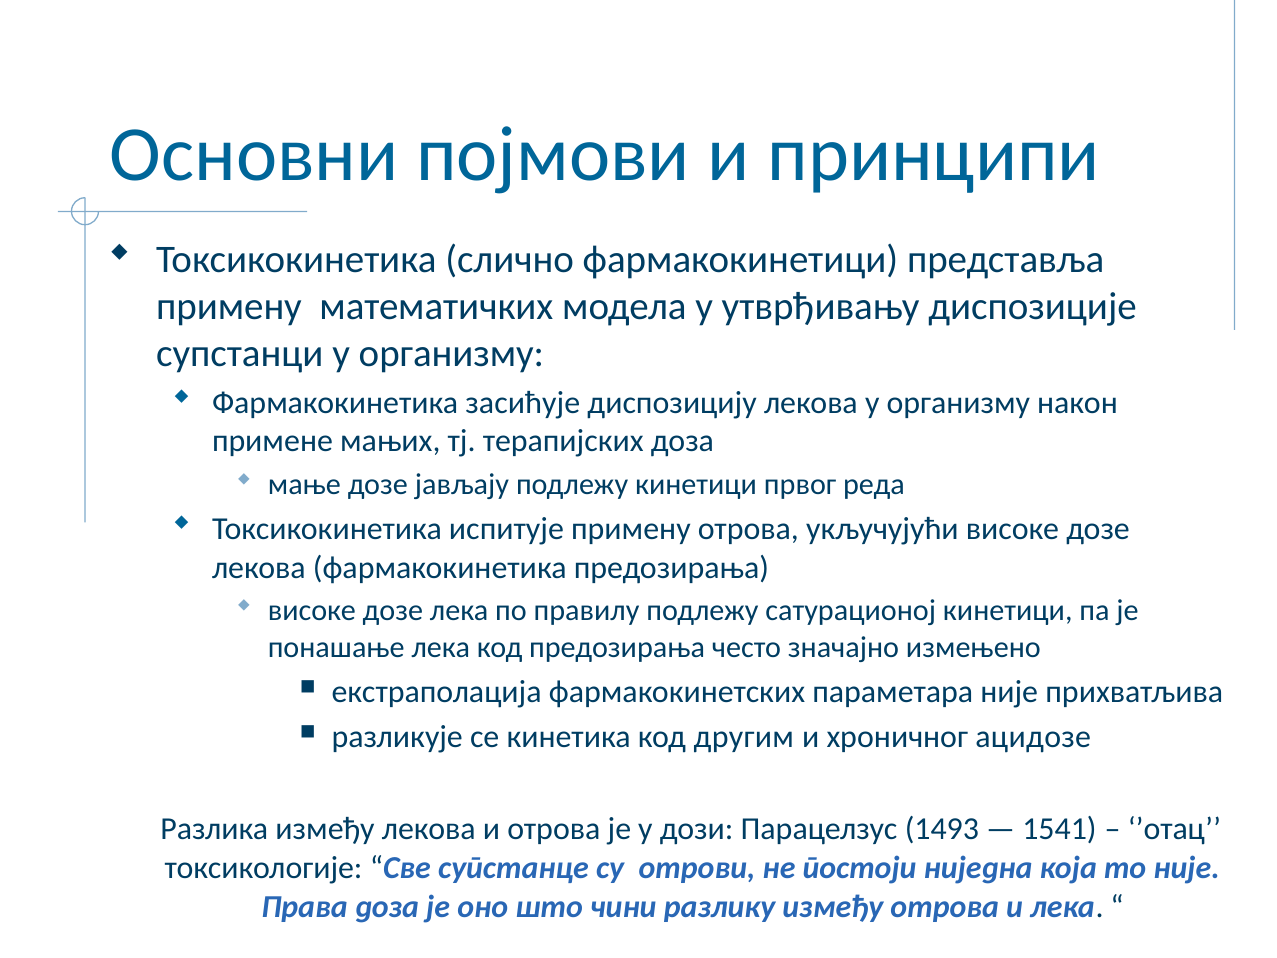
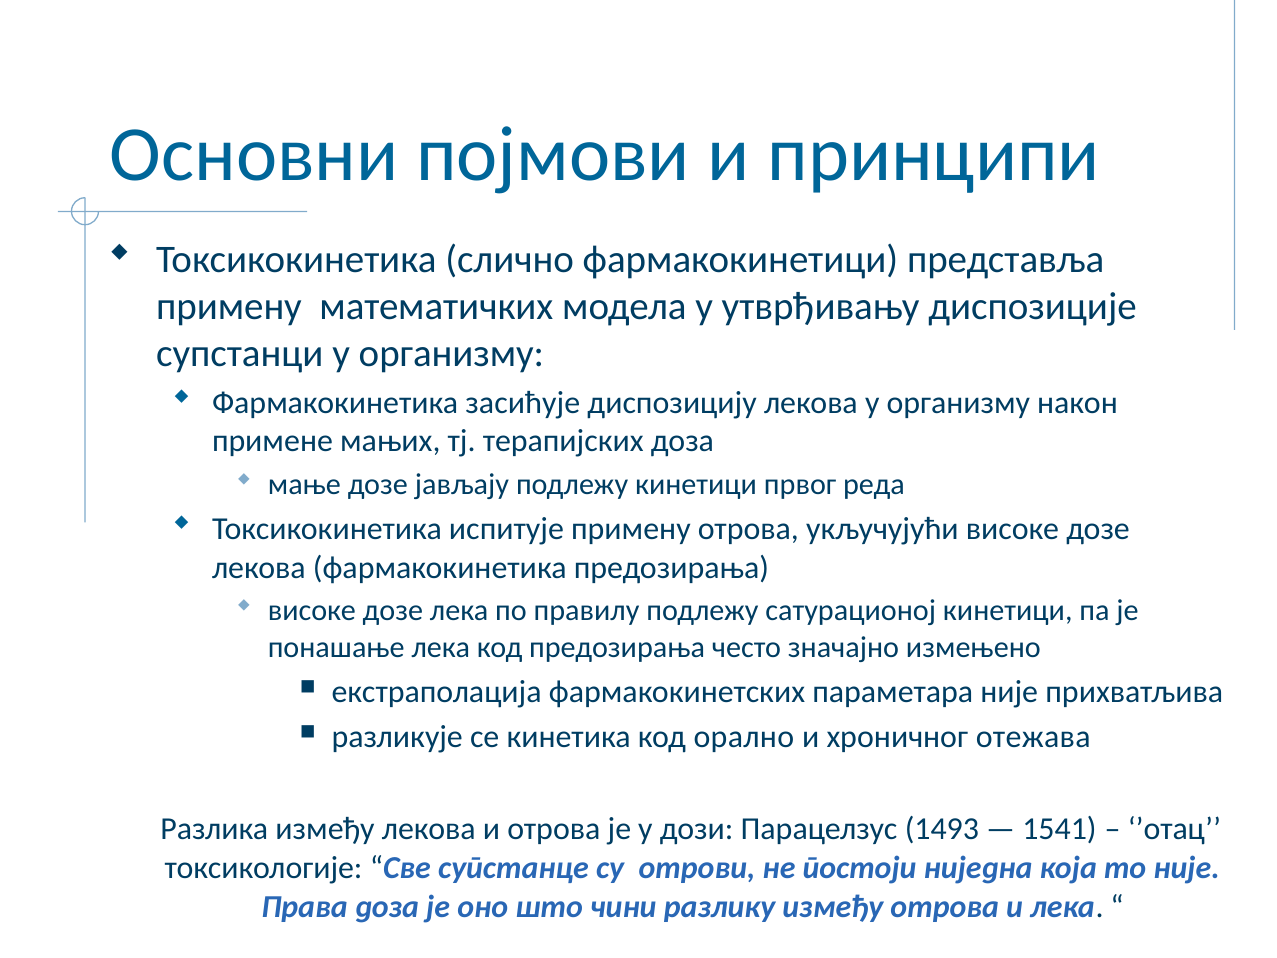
другим: другим -> орално (744, 737)
ацидозе: ацидозе -> отежава (1033, 737)
